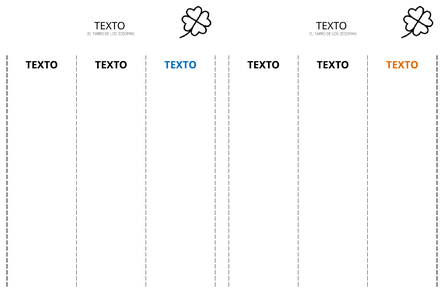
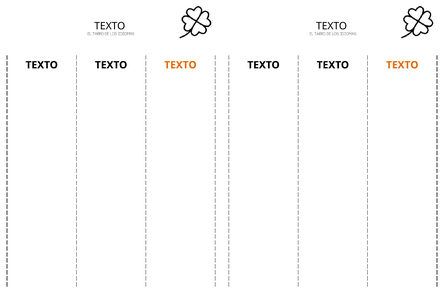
TEXTO colour: blue -> orange (180, 65)
